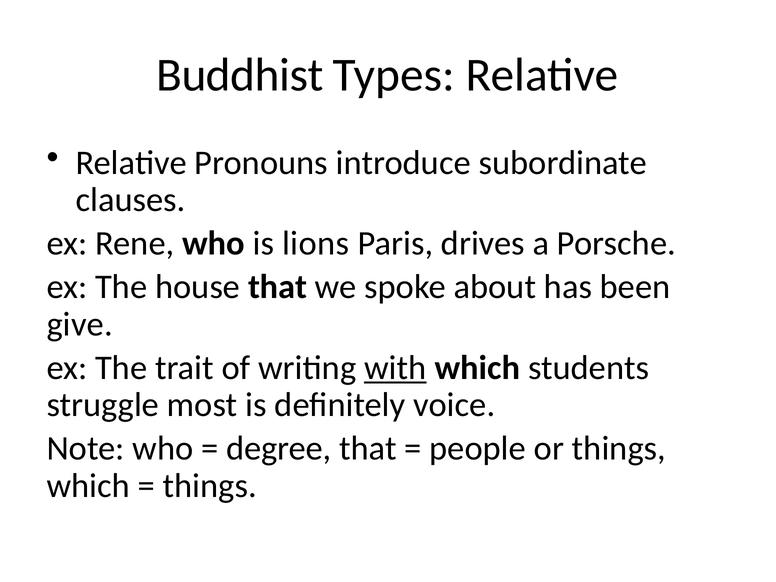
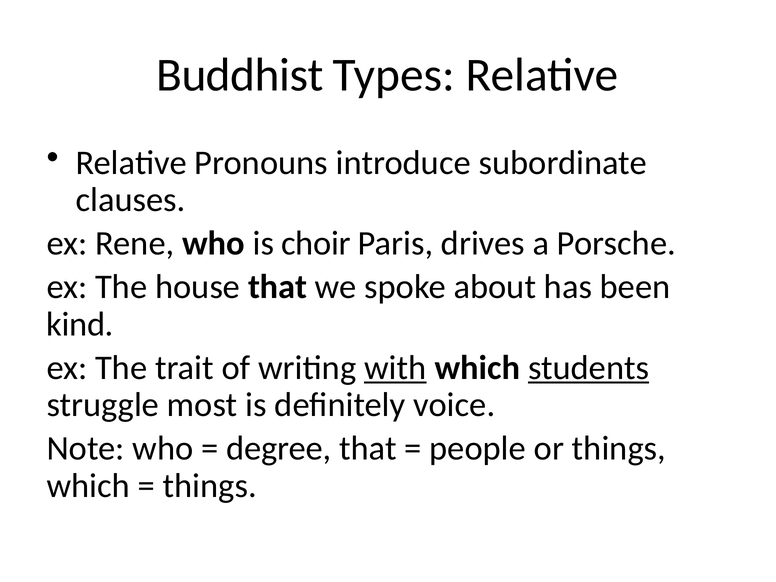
lions: lions -> choir (316, 244)
give: give -> kind (80, 324)
students underline: none -> present (589, 368)
